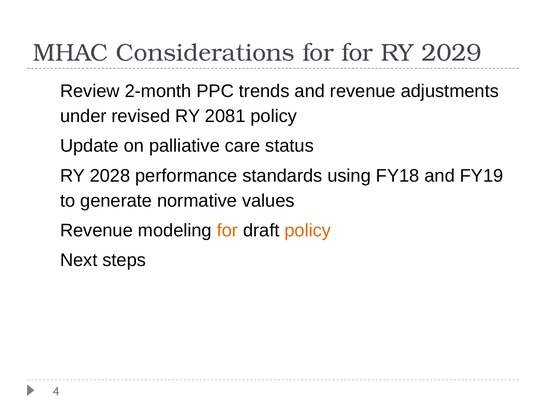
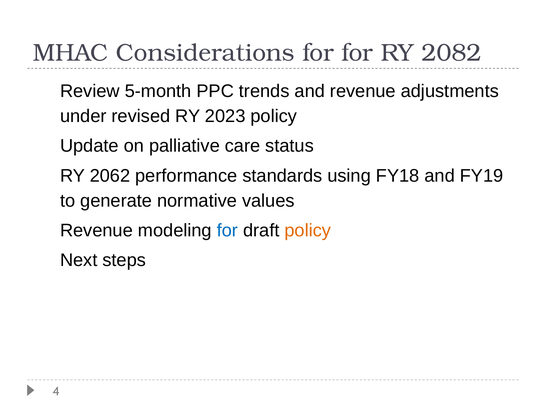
2029: 2029 -> 2082 (452, 53)
2-month: 2-month -> 5-month (158, 91)
2081: 2081 -> 2023 (225, 116)
2028: 2028 -> 2062 (110, 175)
for colour: orange -> blue (227, 230)
